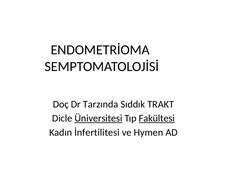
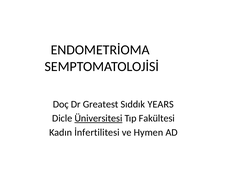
Tarzında: Tarzında -> Greatest (101, 104)
TRAKT: TRAKT -> YEARS (161, 104)
Fakültesi underline: present -> none (157, 118)
